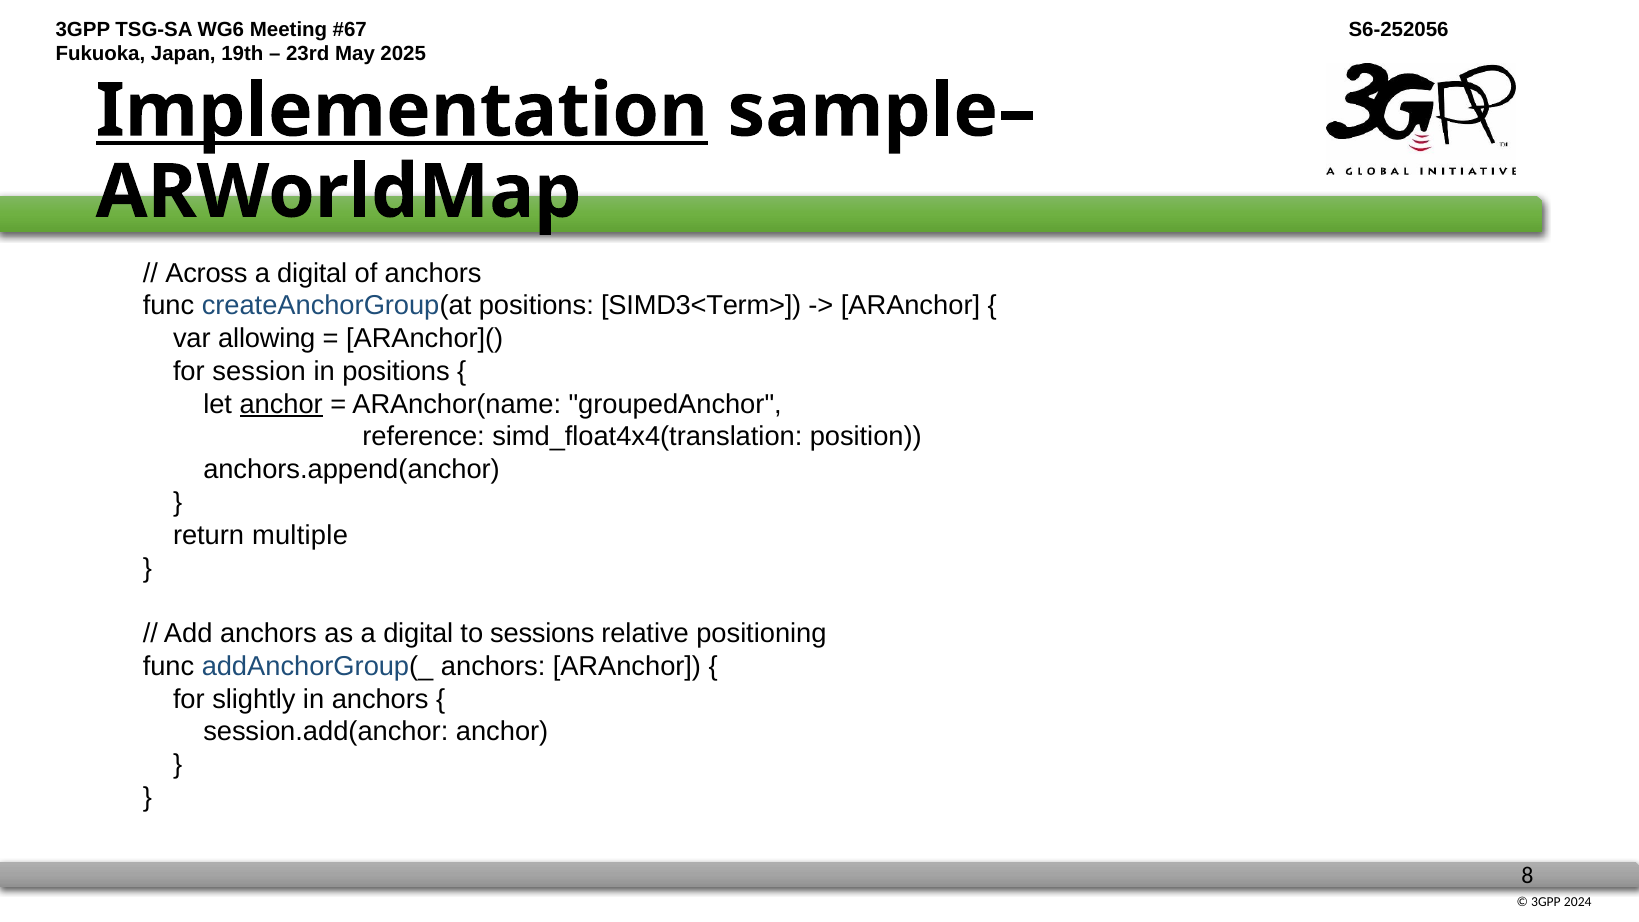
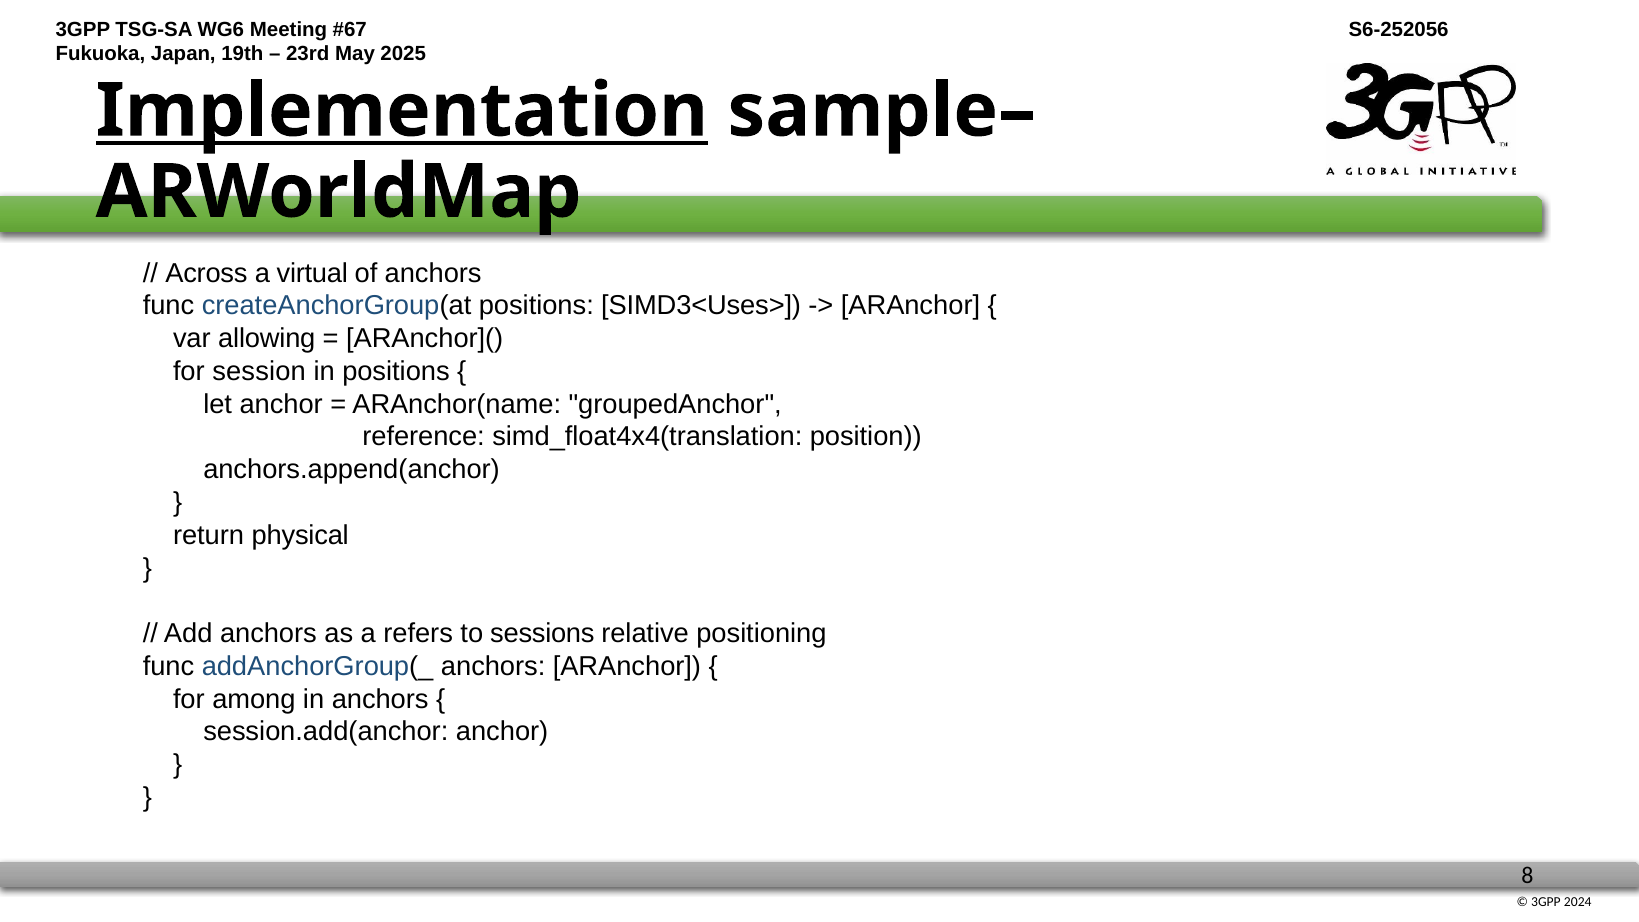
digital: digital -> virtual (312, 273)
SIMD3<Term>: SIMD3<Term> -> SIMD3<Uses> (701, 306)
anchor underline: present -> none (281, 404)
multiple: multiple -> physical (300, 535)
as a digital: digital -> refers (418, 633)
slightly: slightly -> among (254, 699)
